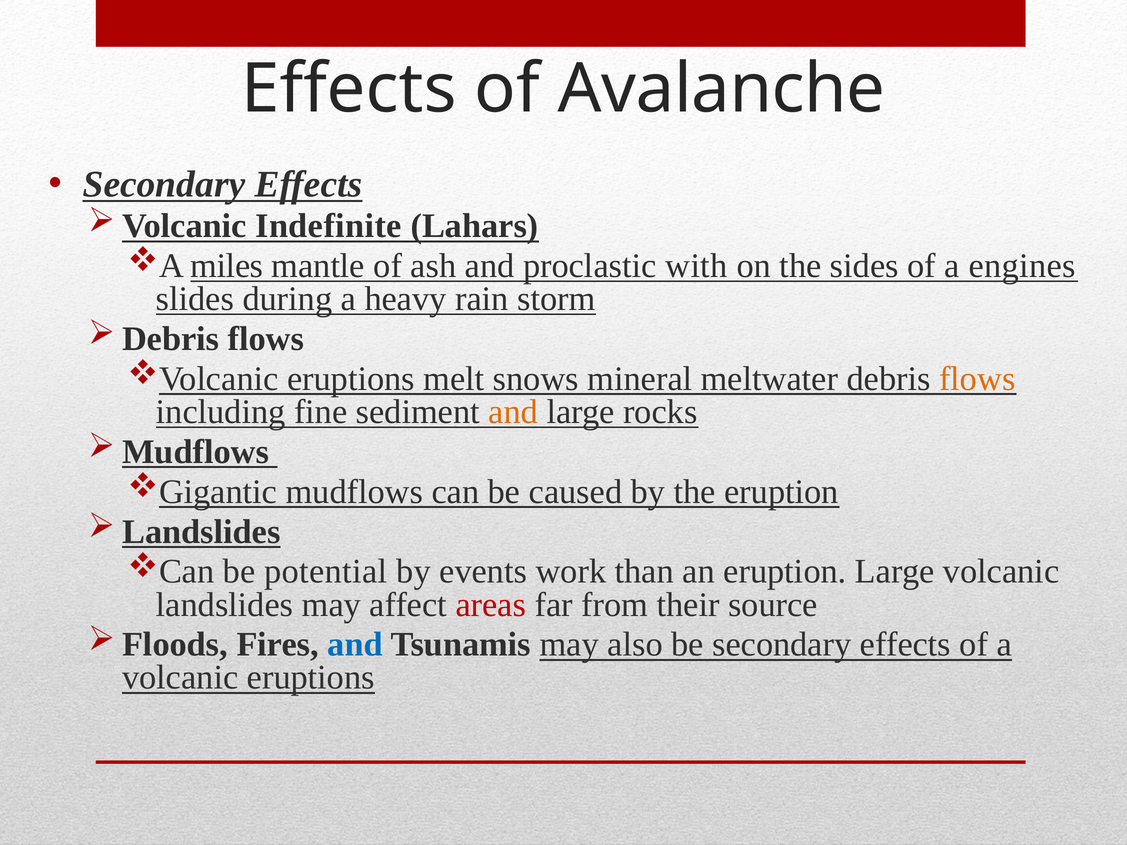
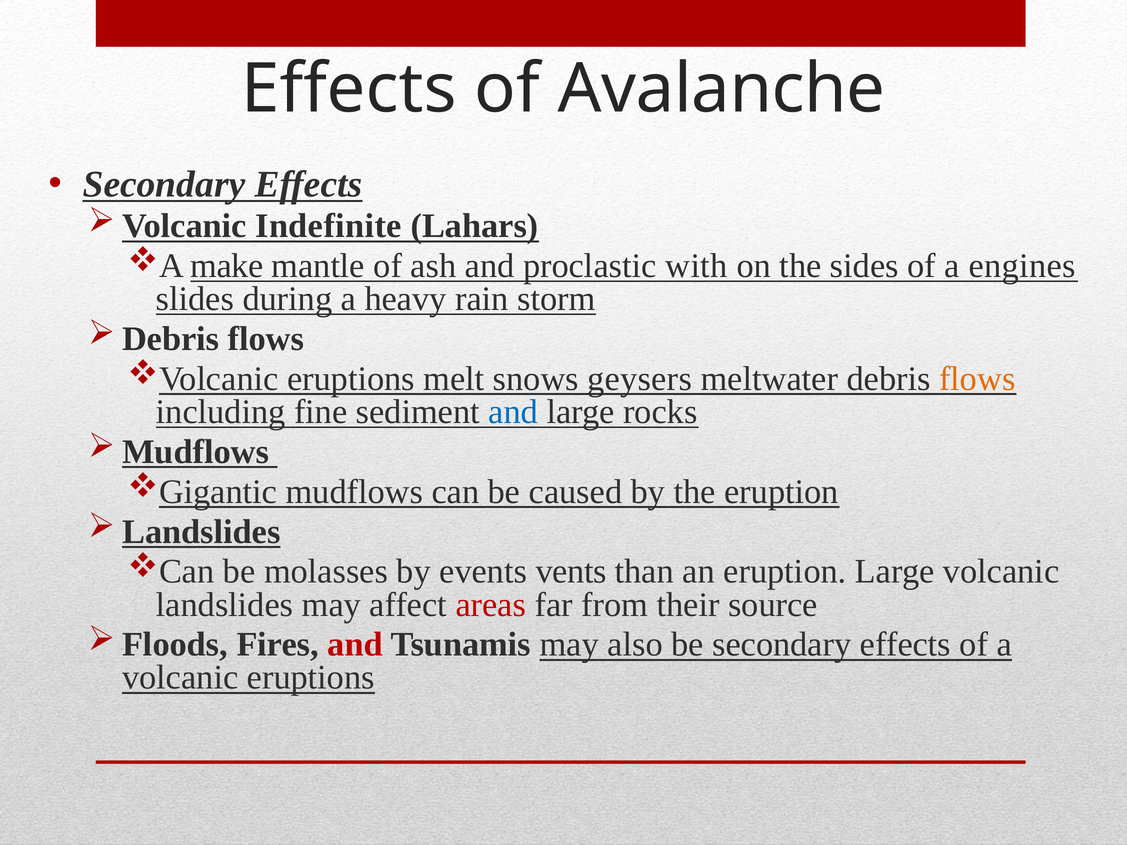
miles: miles -> make (227, 266)
mineral: mineral -> geysers (640, 379)
and colour: orange -> blue (513, 412)
potential: potential -> molasses (326, 572)
work: work -> vents (571, 572)
and colour: blue -> red (355, 645)
